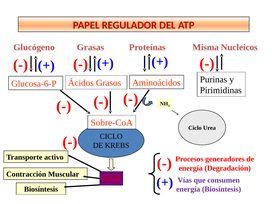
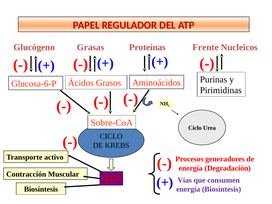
Misma: Misma -> Frente (206, 47)
